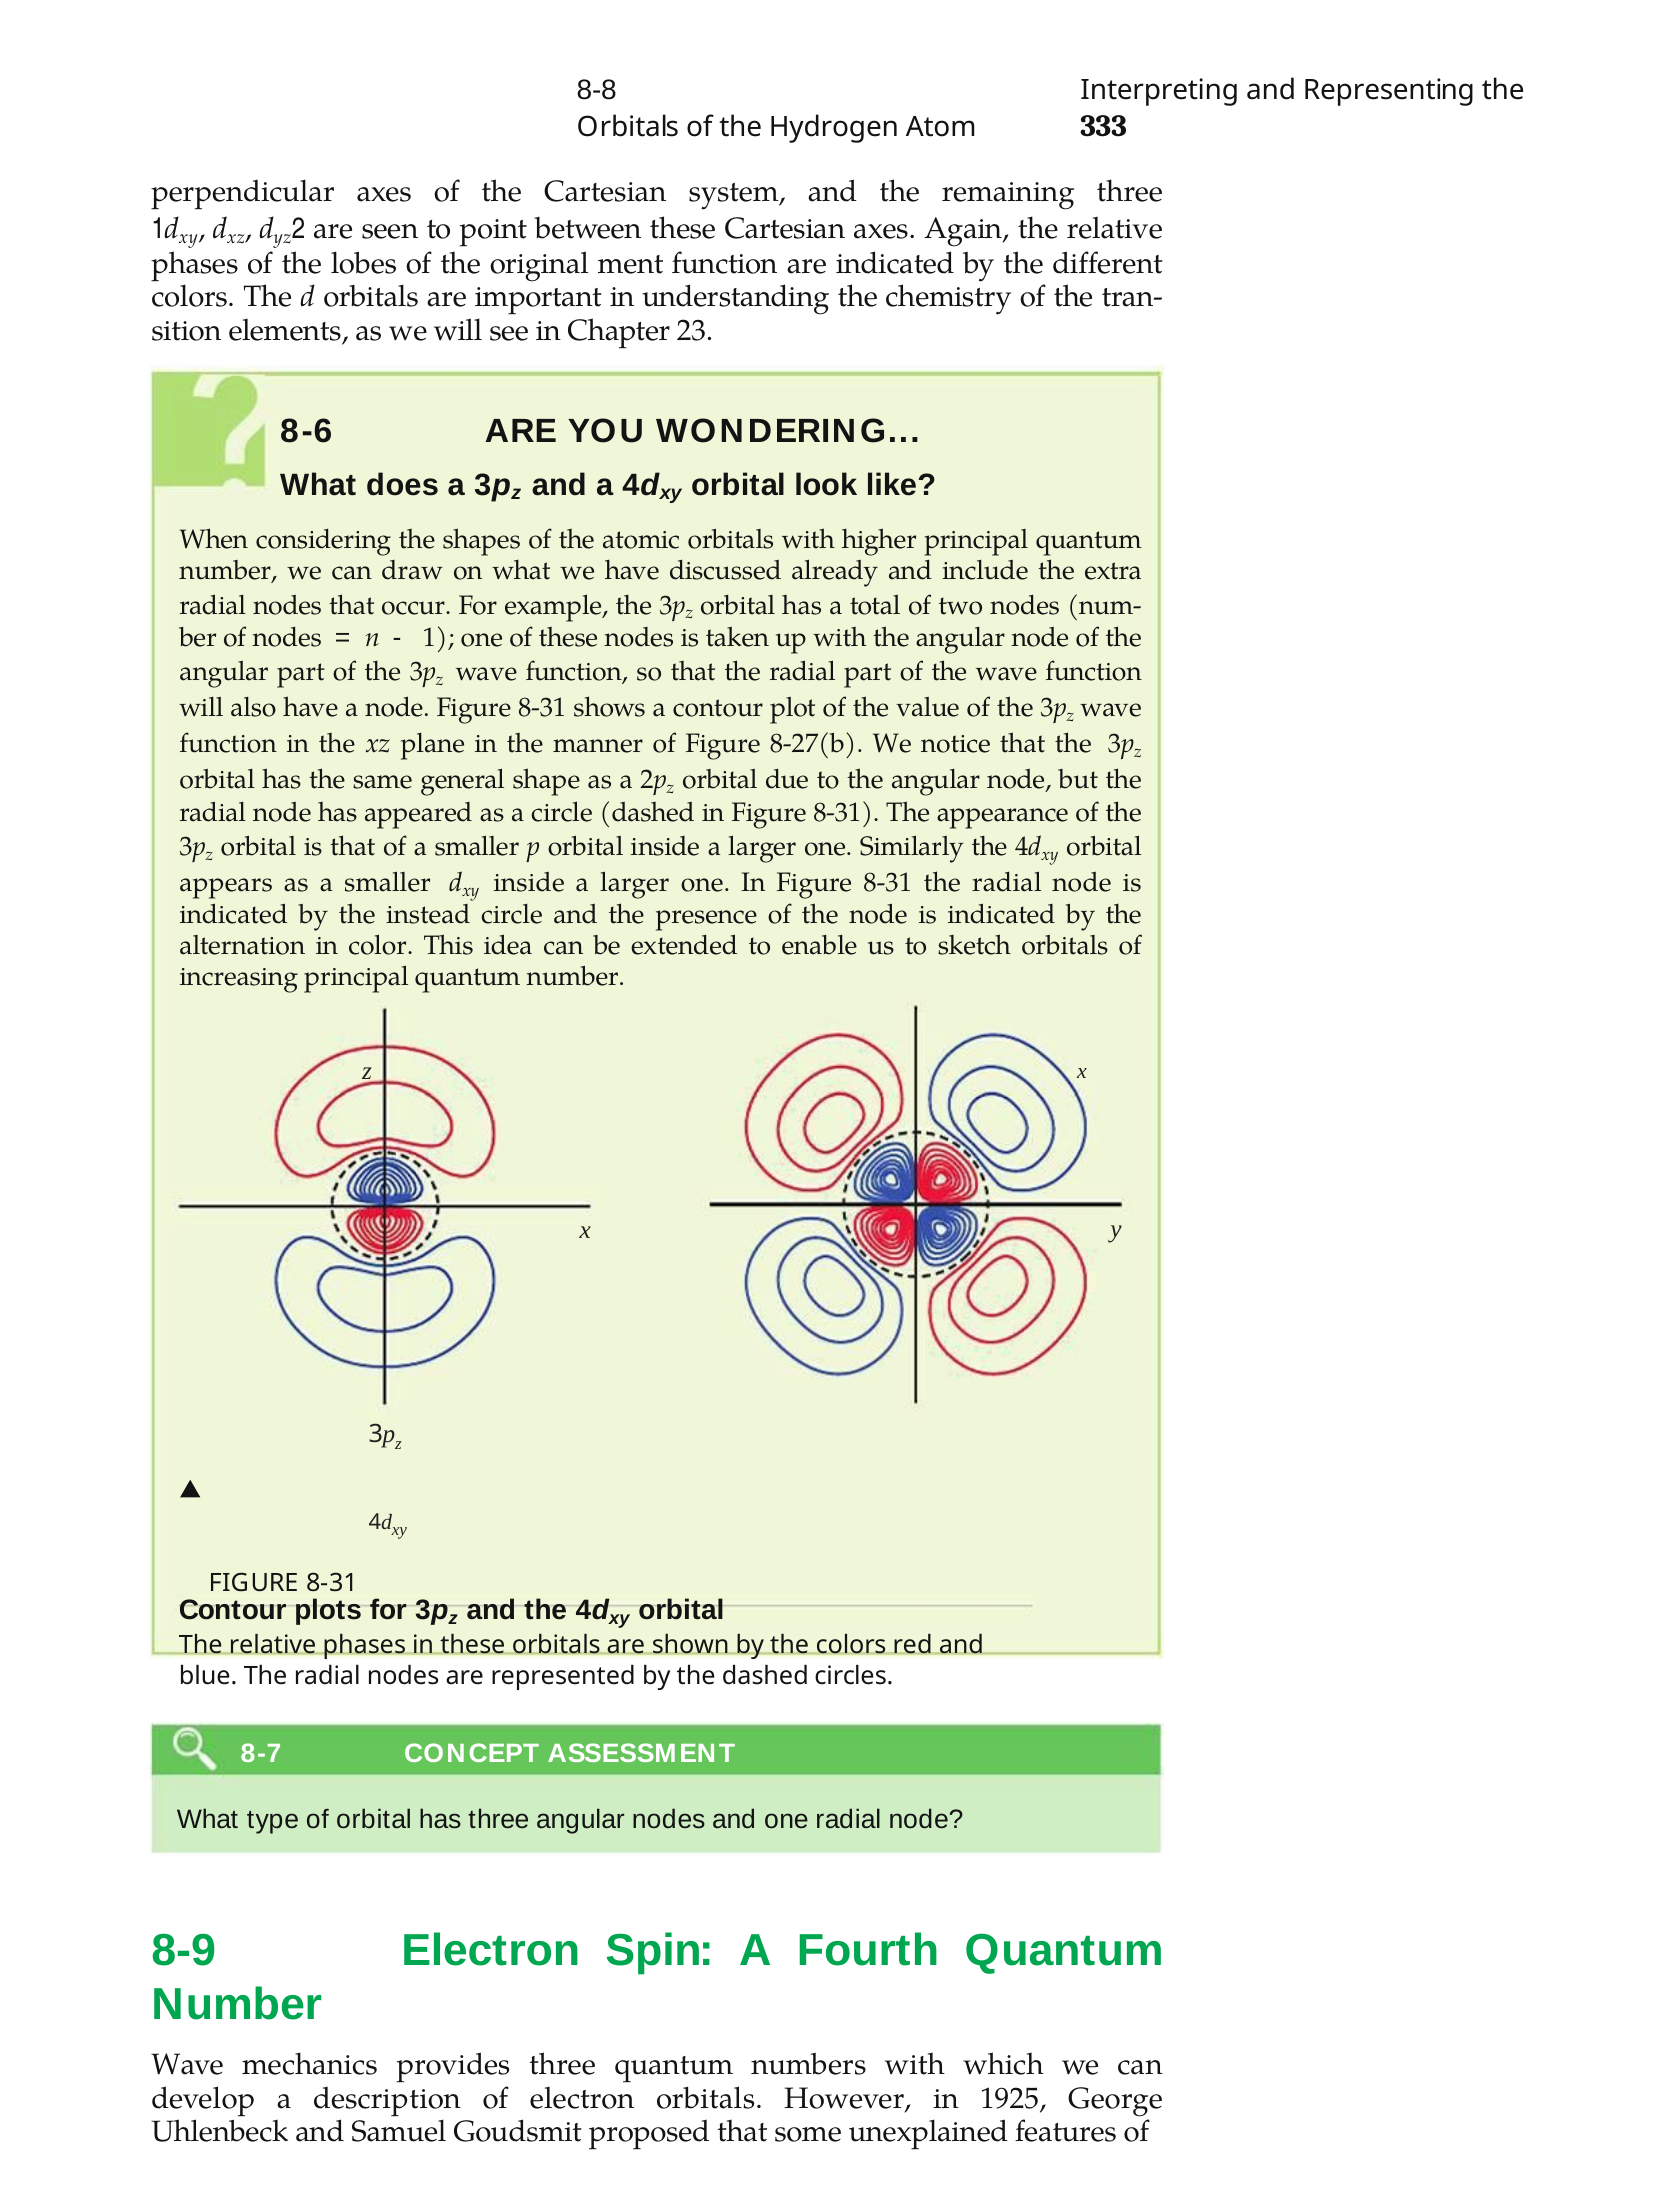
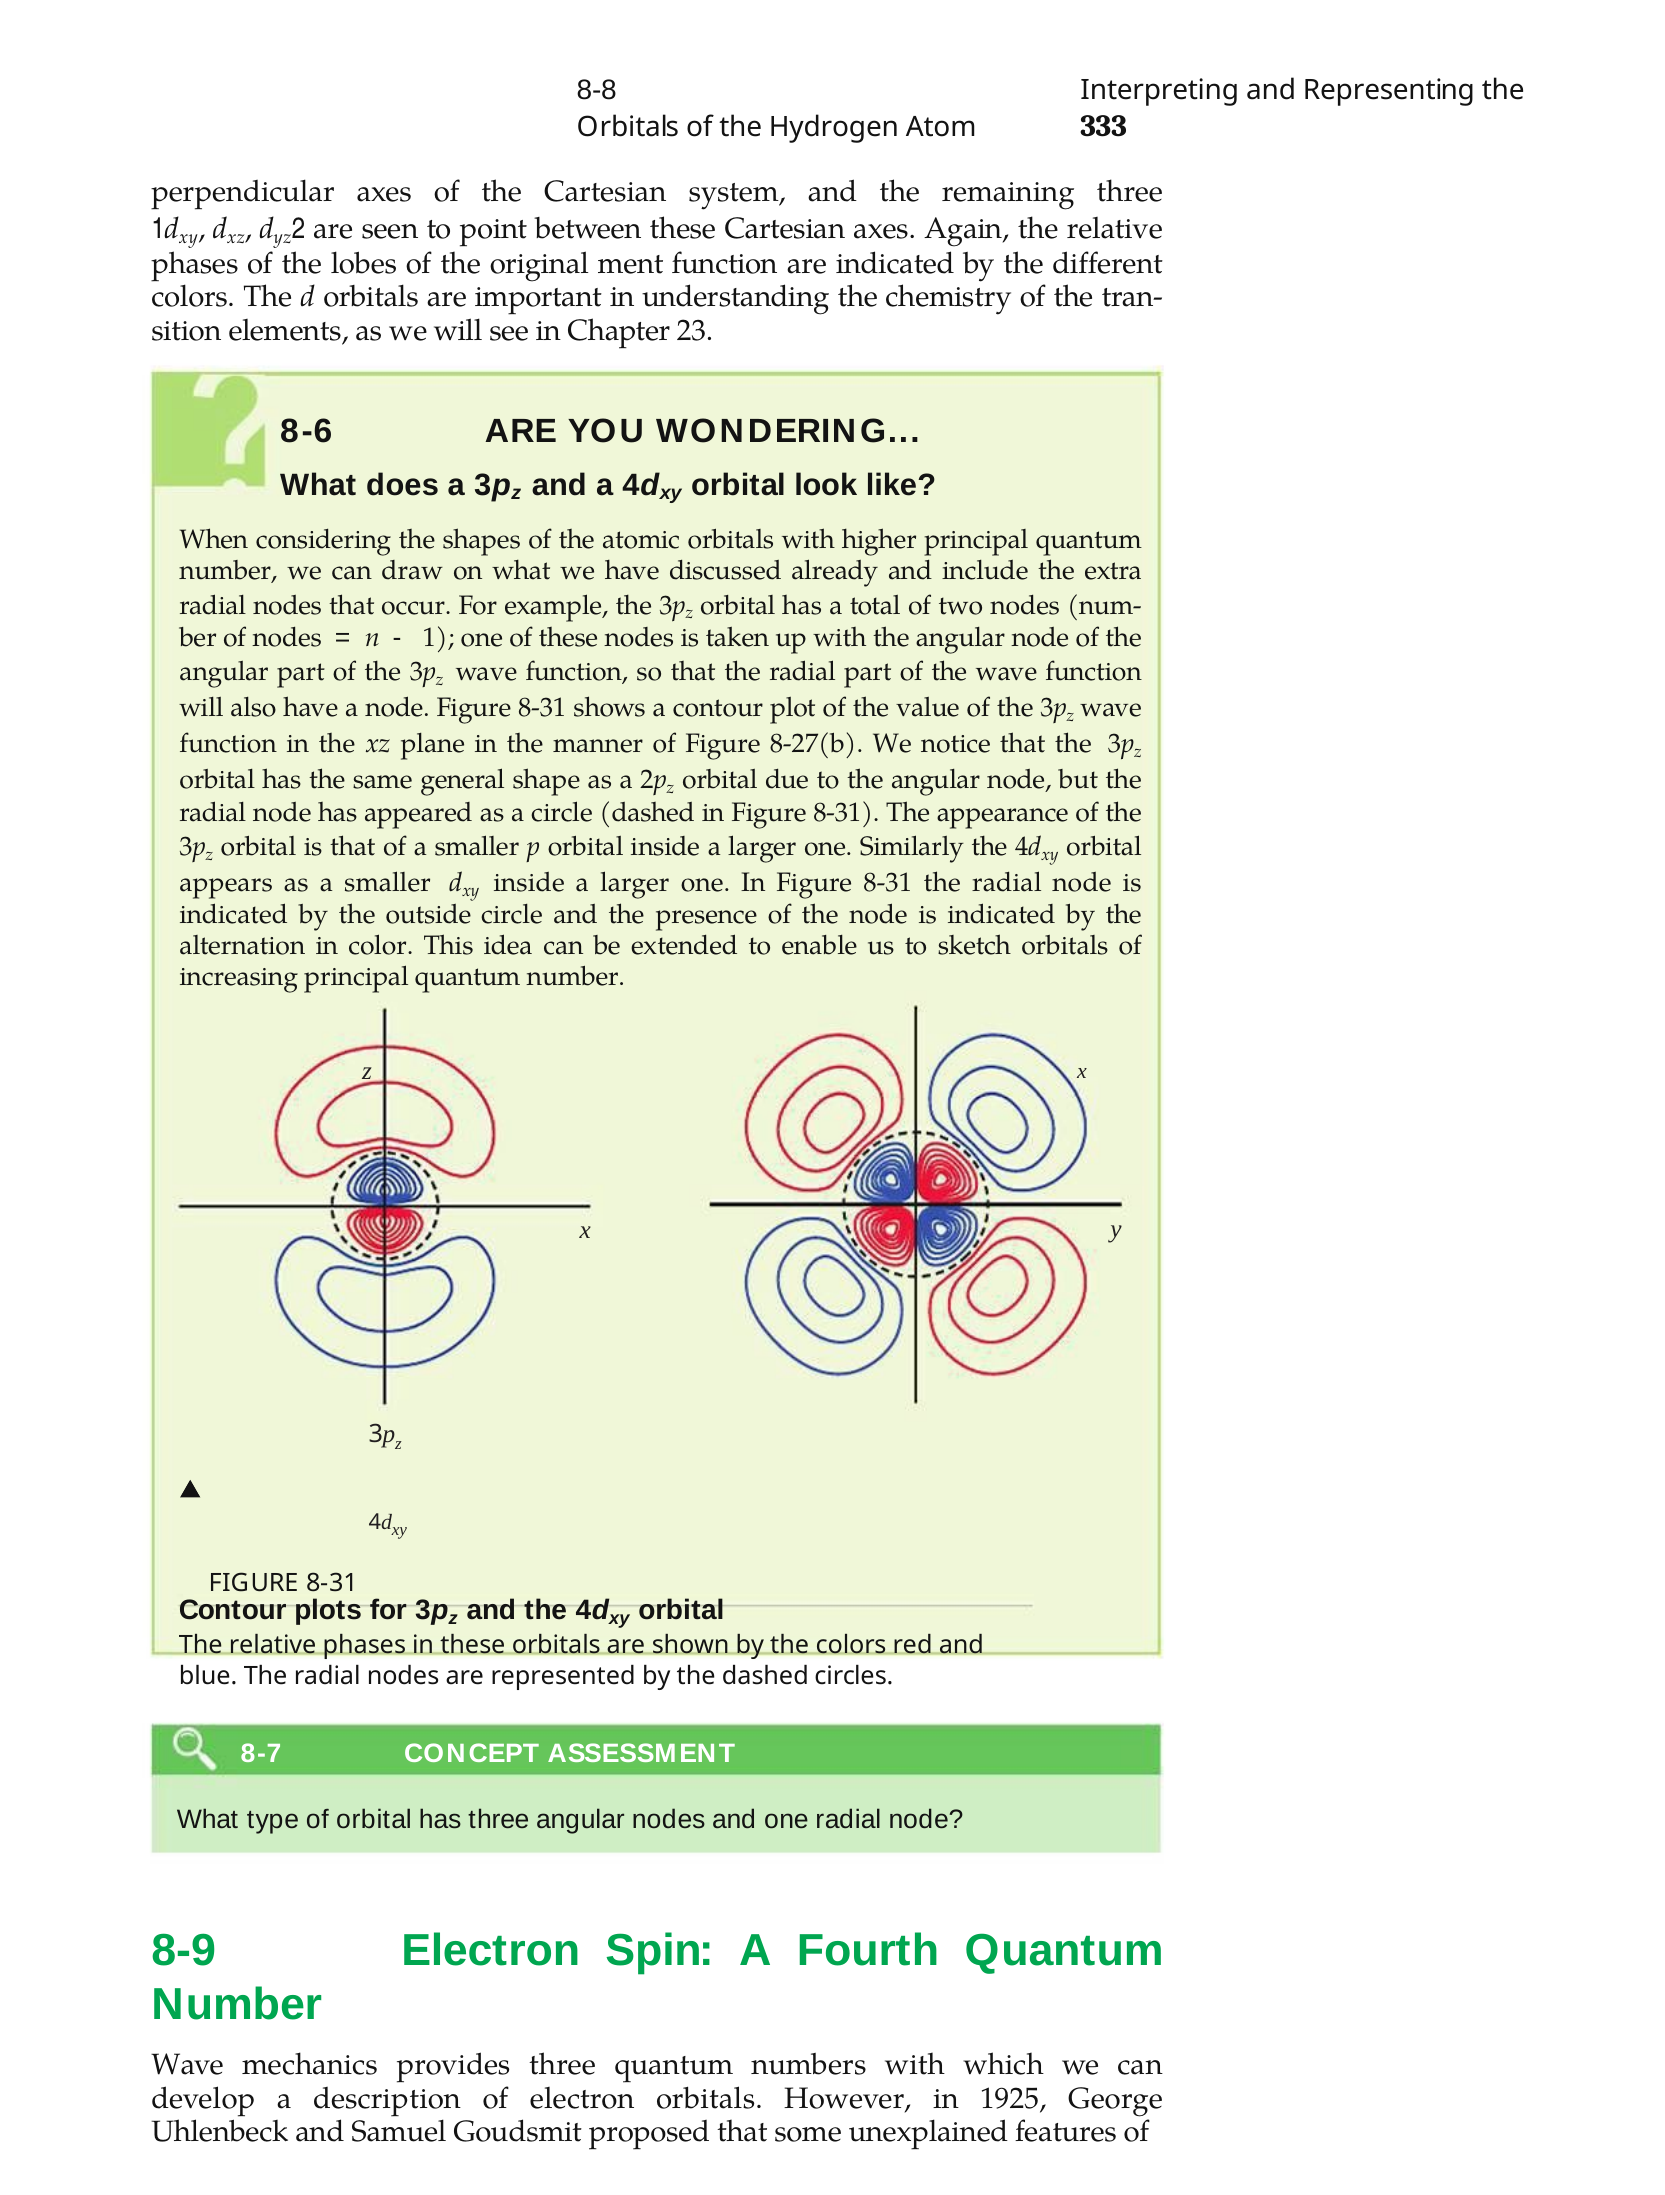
instead: instead -> outside (428, 915)
